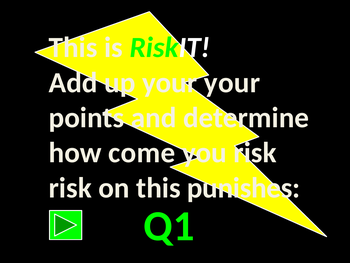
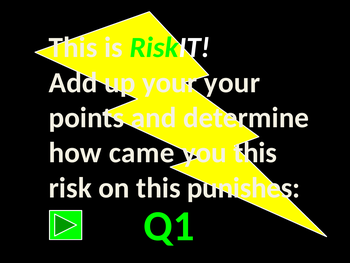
come: come -> came (142, 153)
you risk: risk -> this (255, 153)
